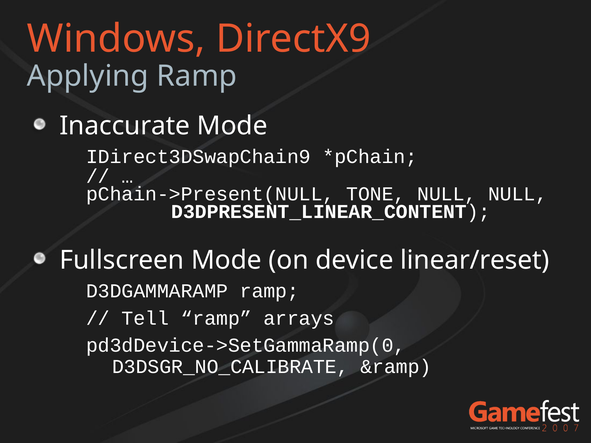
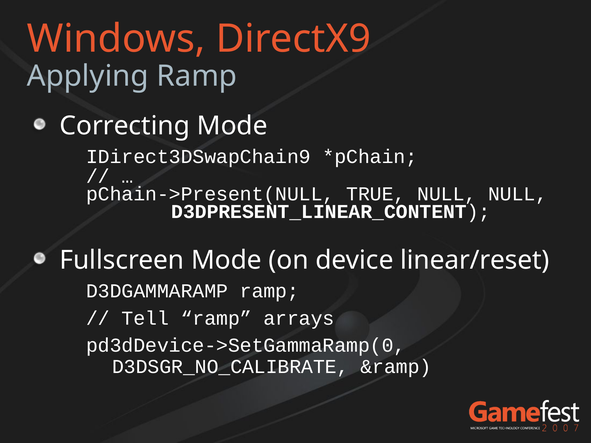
Inaccurate: Inaccurate -> Correcting (125, 126)
TONE: TONE -> TRUE (376, 194)
